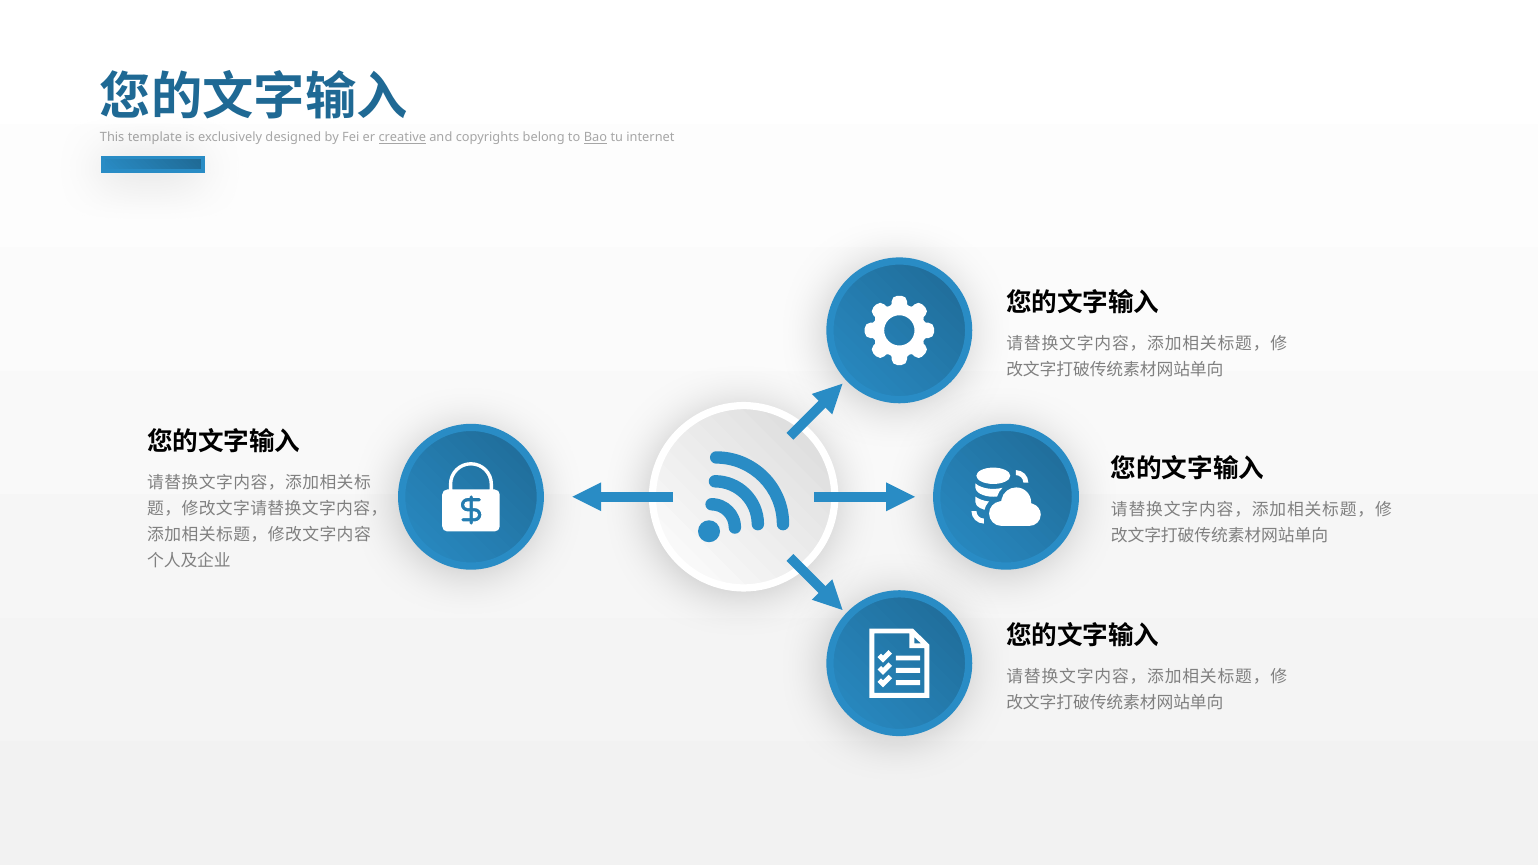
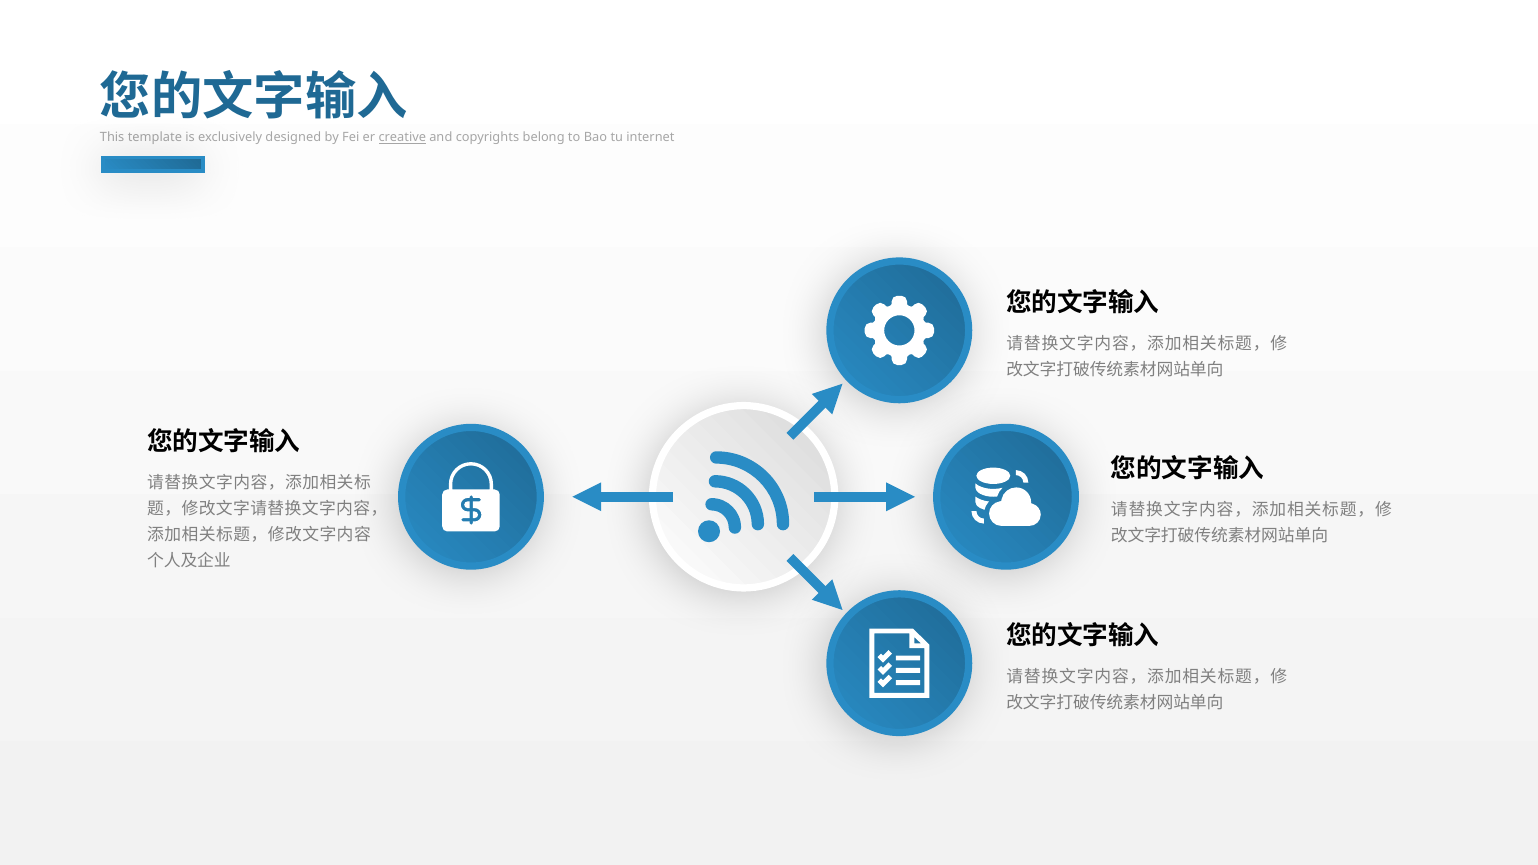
Bao underline: present -> none (595, 137)
